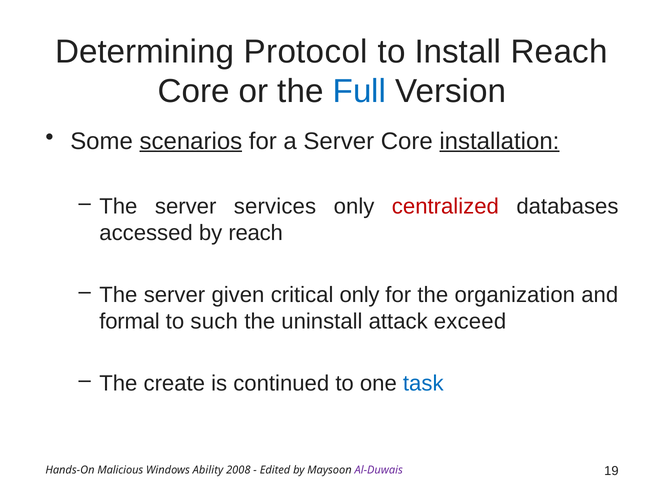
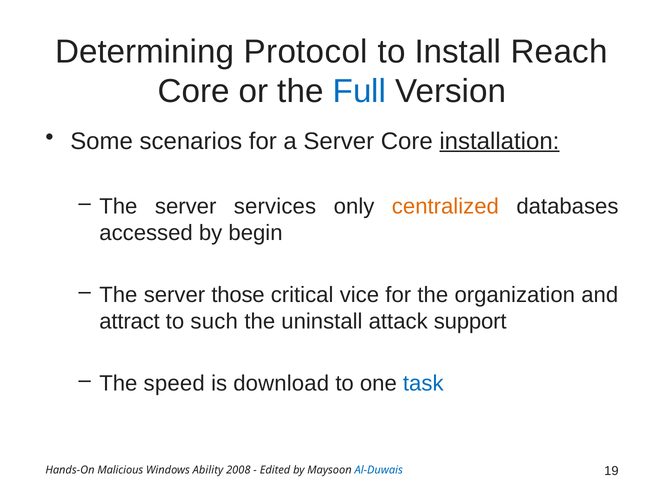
scenarios underline: present -> none (191, 141)
centralized colour: red -> orange (445, 207)
by reach: reach -> begin (256, 233)
given: given -> those (238, 295)
critical only: only -> vice (359, 295)
formal: formal -> attract (130, 322)
exceed: exceed -> support (470, 322)
create: create -> speed (174, 384)
continued: continued -> download (281, 384)
Al-Duwais colour: purple -> blue (379, 470)
